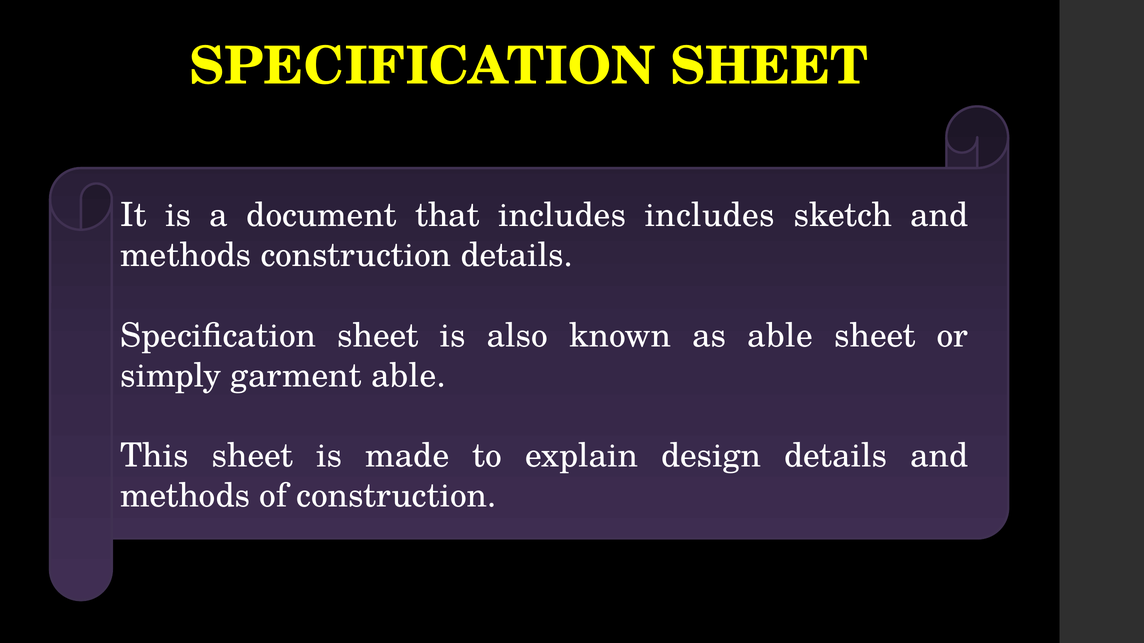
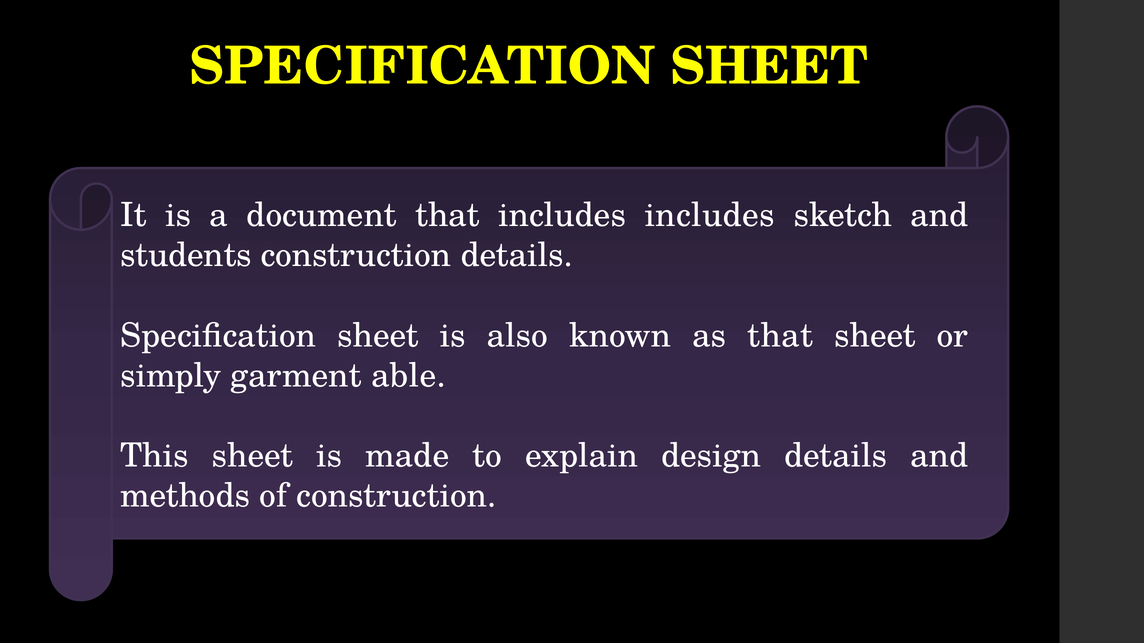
methods: methods -> students (186, 256)
as able: able -> that (780, 336)
